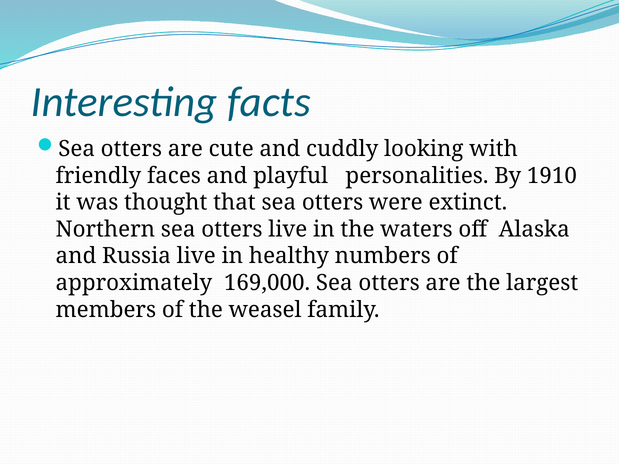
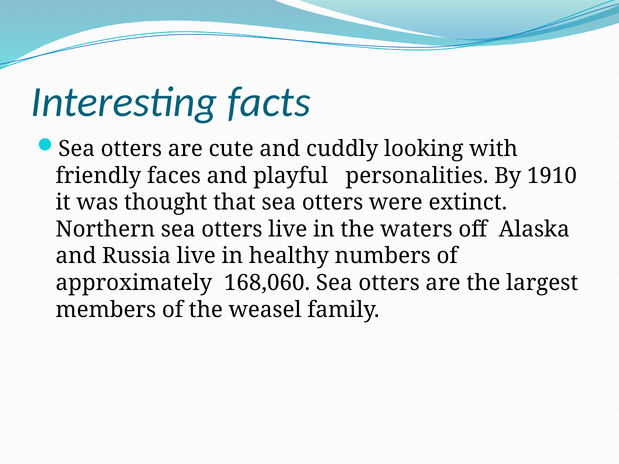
169,000: 169,000 -> 168,060 (267, 283)
